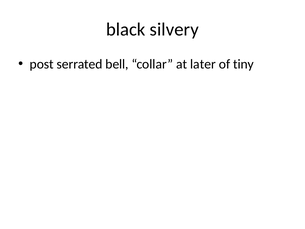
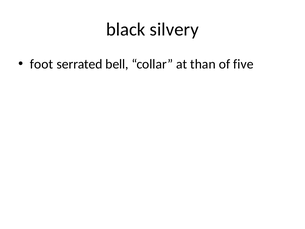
post: post -> foot (42, 64)
later: later -> than (203, 64)
tiny: tiny -> five (243, 64)
